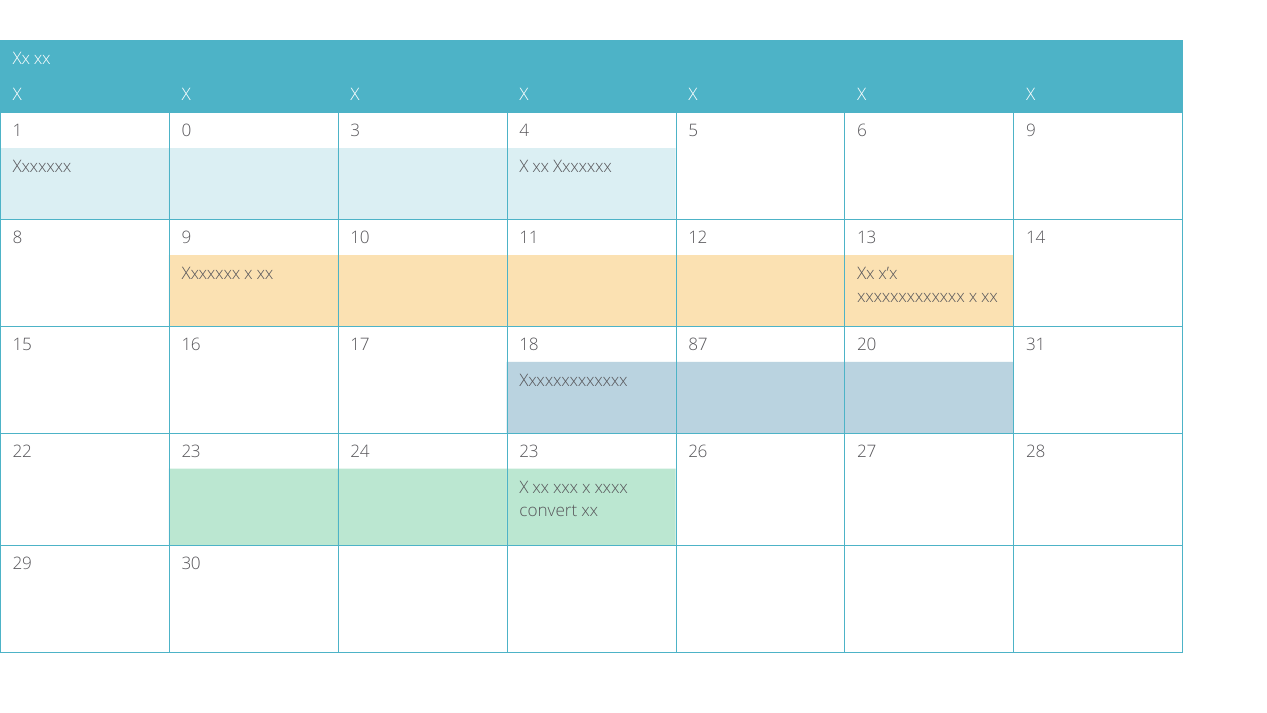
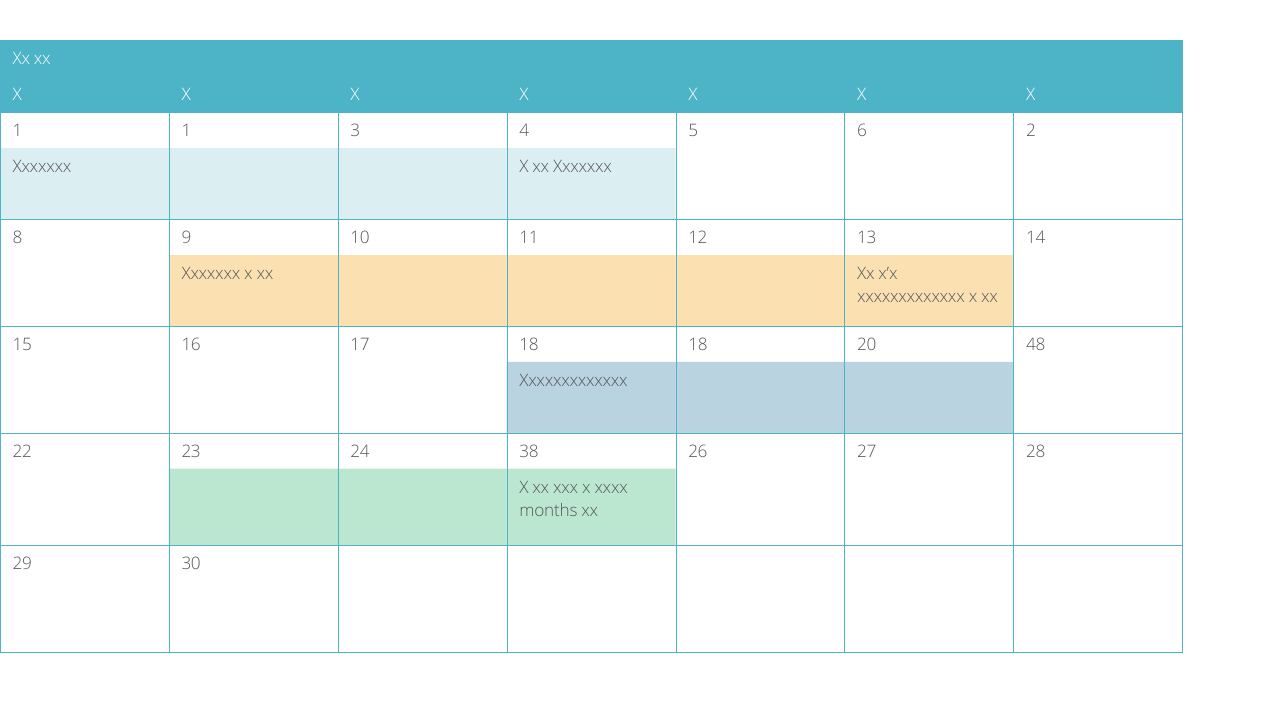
1 0: 0 -> 1 (186, 131)
6 9: 9 -> 2 (1031, 131)
18 87: 87 -> 18 (698, 345)
31: 31 -> 48 (1036, 345)
24 23: 23 -> 38 (529, 451)
convert: convert -> months (548, 511)
